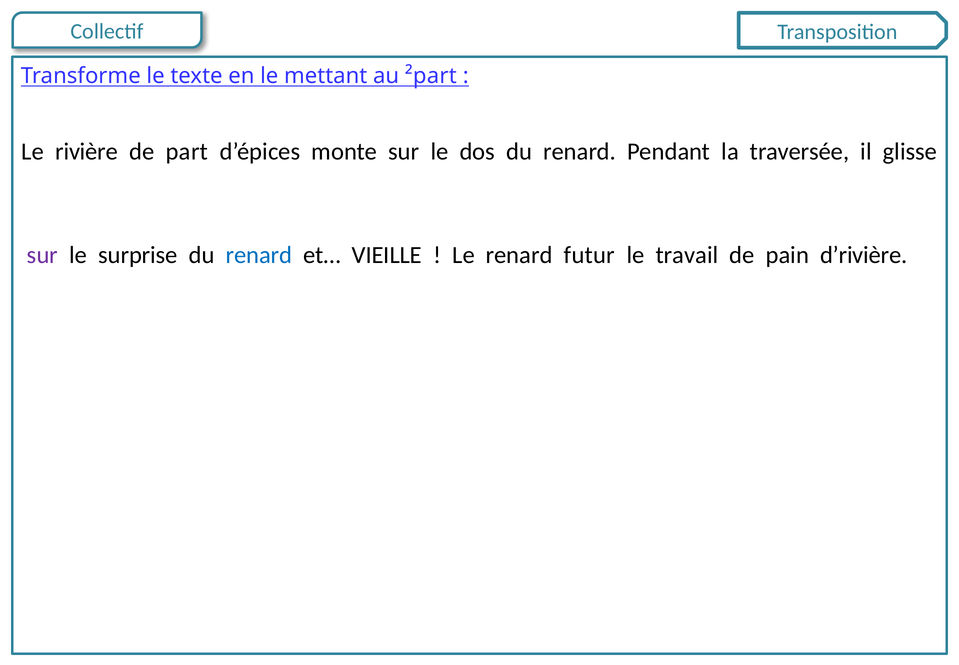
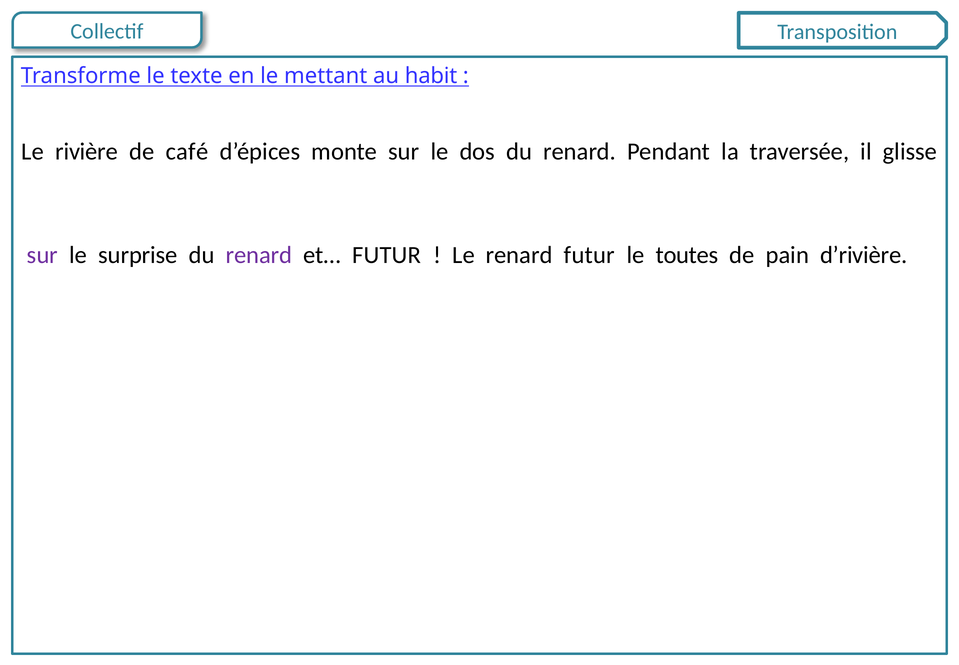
²part: ²part -> habit (431, 76)
part: part -> café (187, 151)
renard colour: blue -> purple (259, 255)
et… VIEILLE: VIEILLE -> FUTUR (387, 255)
travail: travail -> toutes (687, 255)
